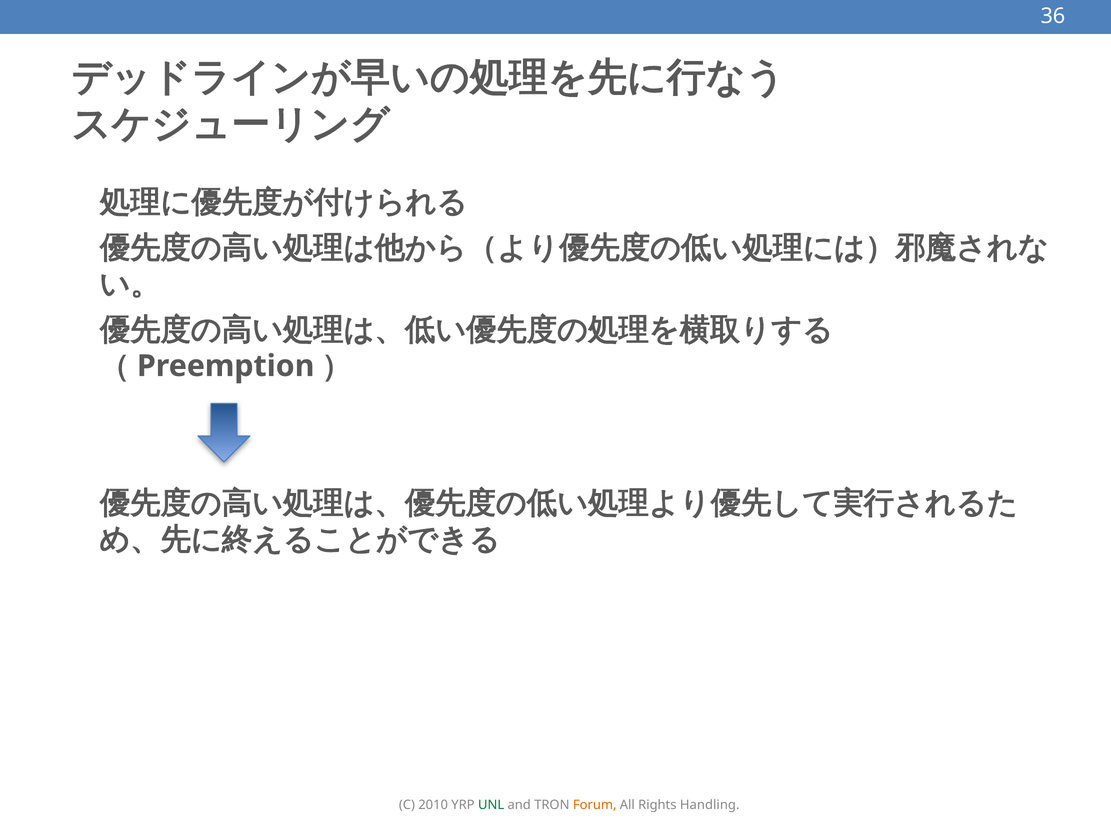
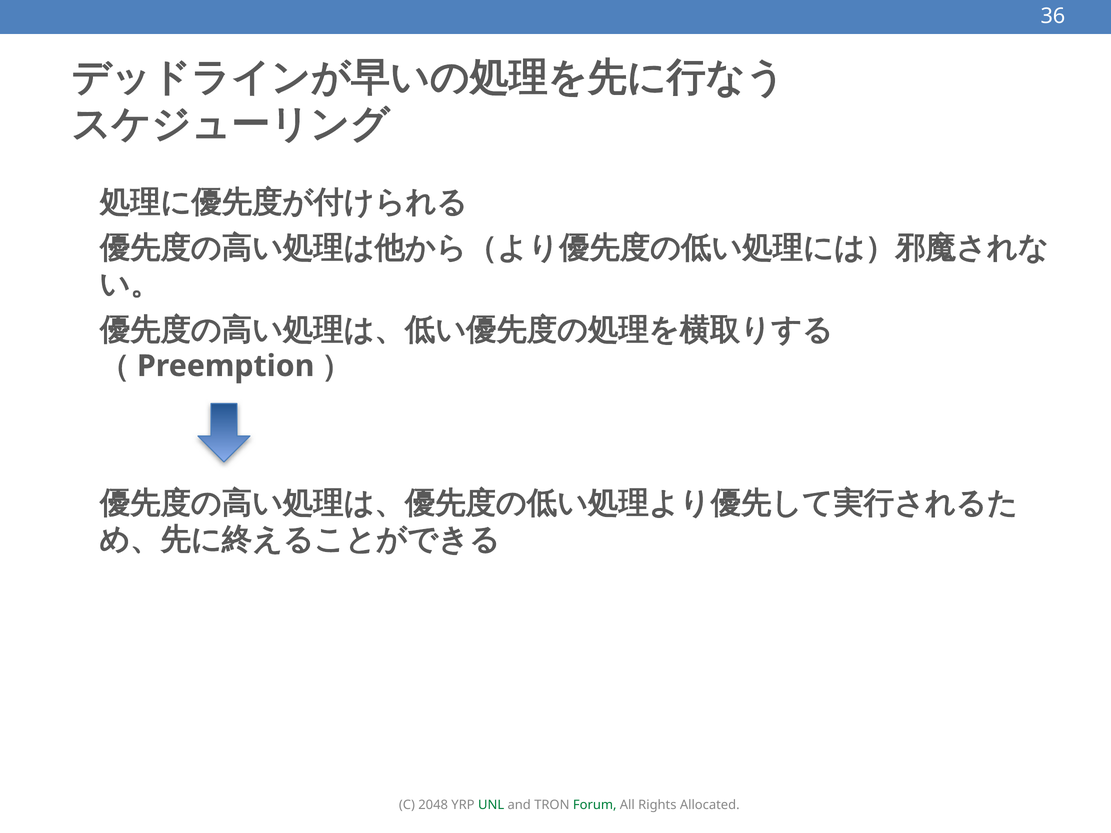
2010: 2010 -> 2048 (433, 805)
Forum colour: orange -> green (595, 805)
Handling: Handling -> Allocated (710, 805)
